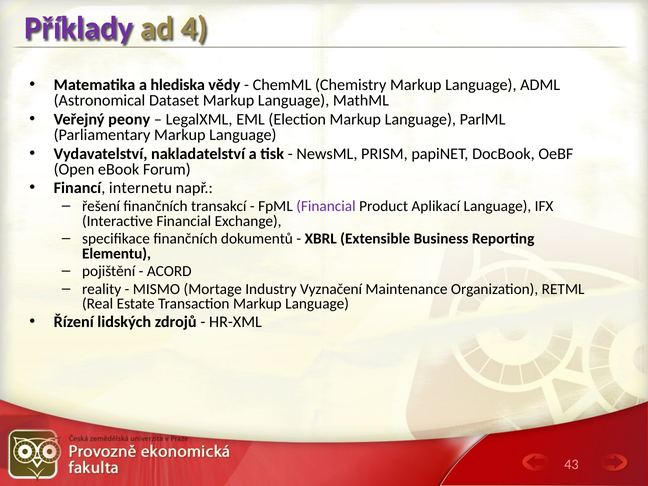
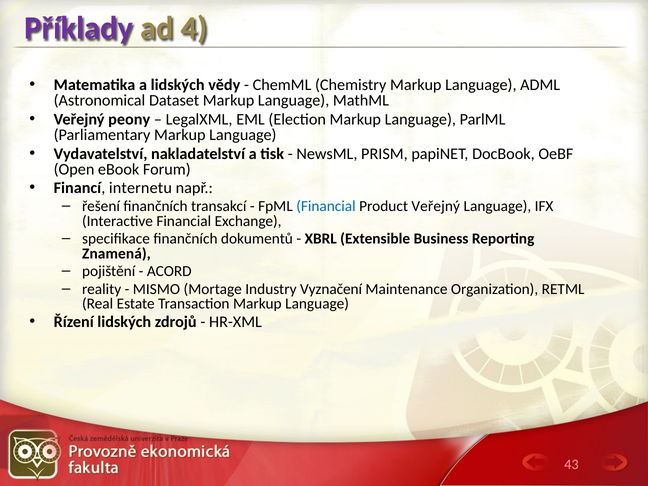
a hlediska: hlediska -> lidských (178, 85)
Financial colour: purple -> blue (326, 206)
Product Aplikací: Aplikací -> Veřejný (436, 206)
Elementu: Elementu -> Znamená (116, 253)
